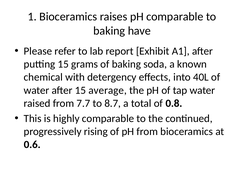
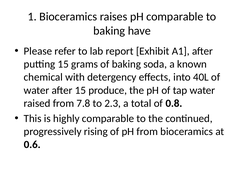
average: average -> produce (108, 90)
7.7: 7.7 -> 7.8 (83, 103)
8.7: 8.7 -> 2.3 (113, 103)
